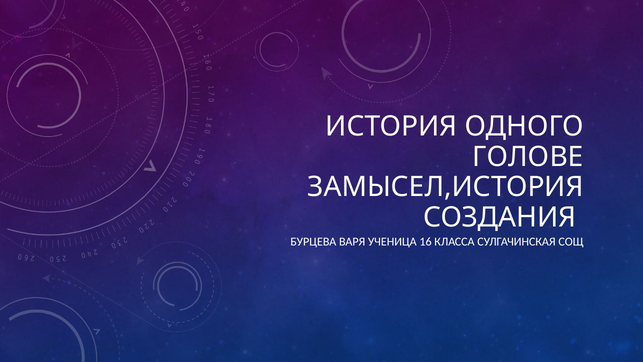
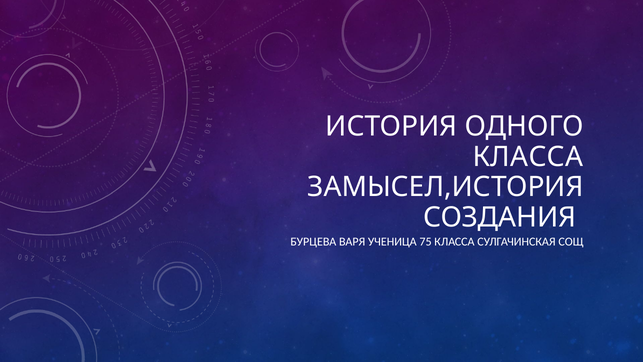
ГОЛОВЕ: ГОЛОВЕ -> КЛАССА (528, 157)
16: 16 -> 75 (426, 242)
